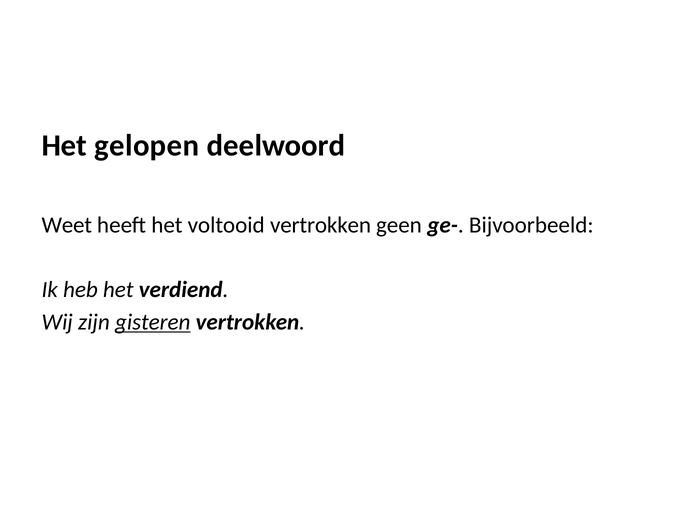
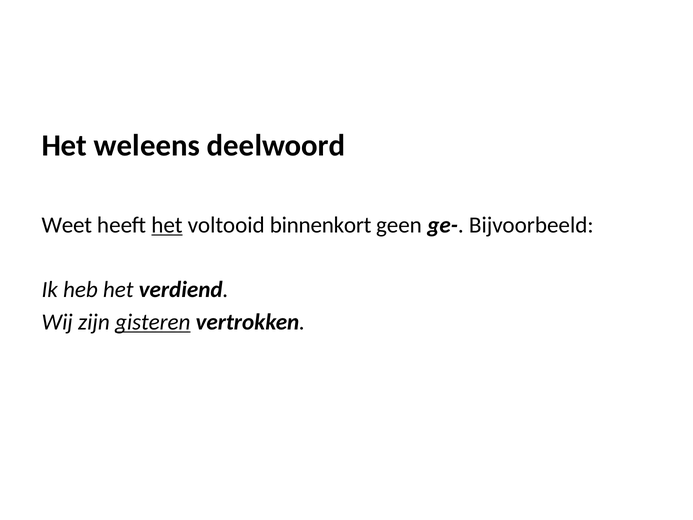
gelopen: gelopen -> weleens (147, 145)
het underline: none -> present (167, 225)
voltooid vertrokken: vertrokken -> binnenkort (321, 225)
